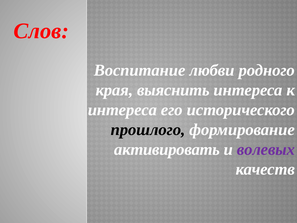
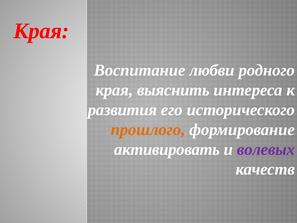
Слов: Слов -> Края (41, 31)
интереса: интереса -> развития (122, 110)
прошлого colour: black -> orange (148, 129)
